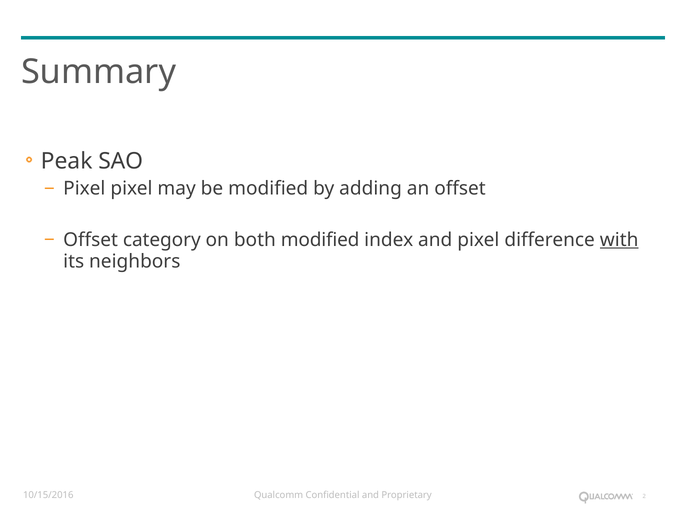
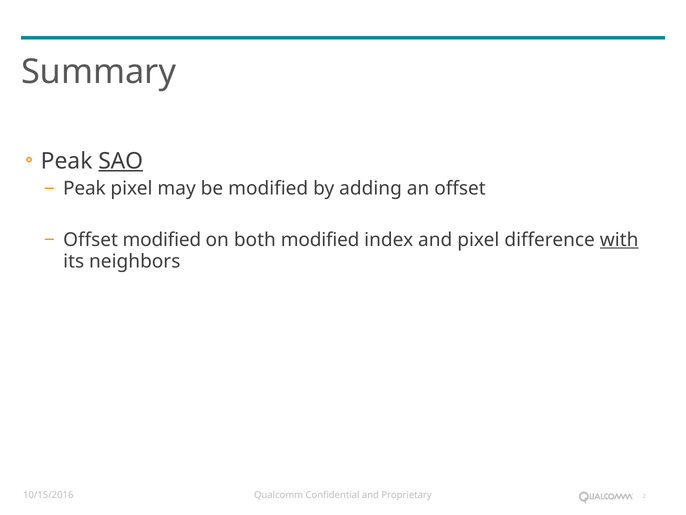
SAO underline: none -> present (121, 161)
Pixel: Pixel -> Peak (84, 188)
Offset category: category -> modified (162, 240)
